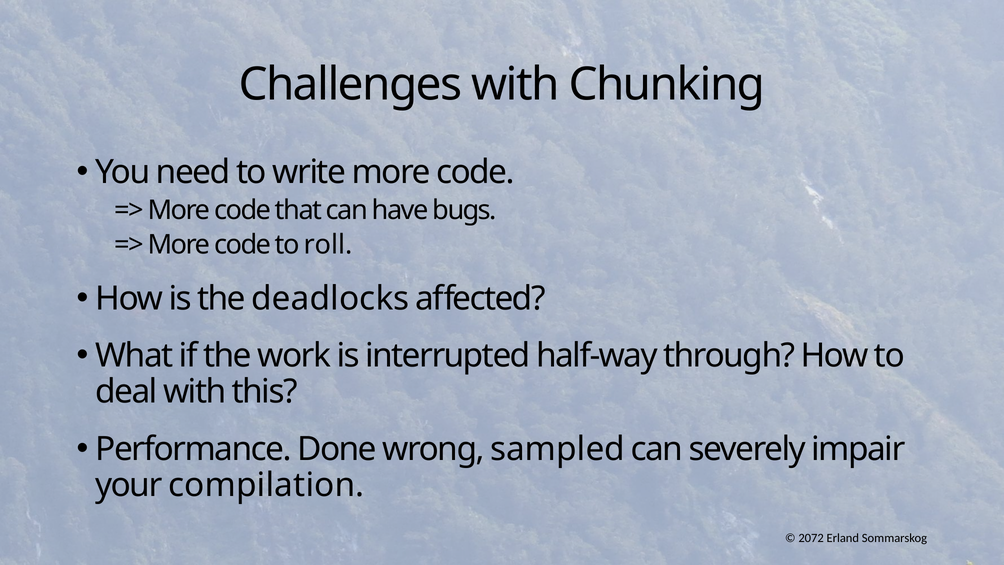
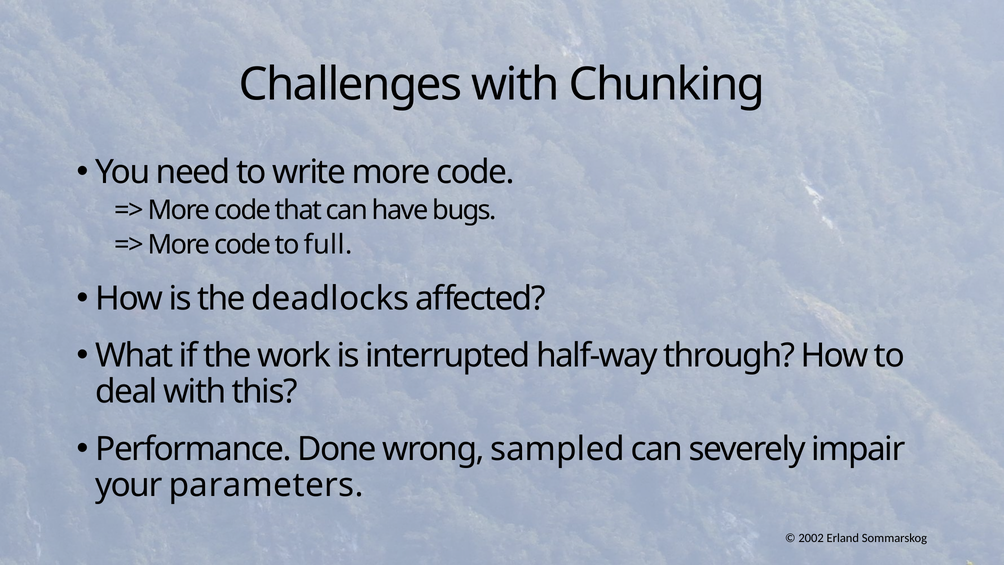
roll: roll -> full (328, 245)
compilation: compilation -> parameters (266, 485)
2072: 2072 -> 2002 (811, 538)
